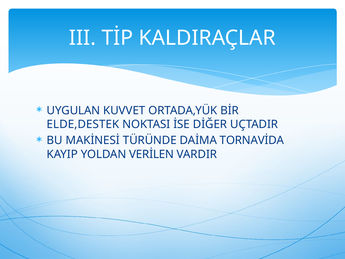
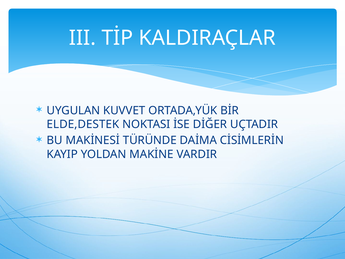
TORNAVİDA: TORNAVİDA -> CİSİMLERİN (252, 140)
VERİLEN: VERİLEN -> MAKİNE (151, 154)
